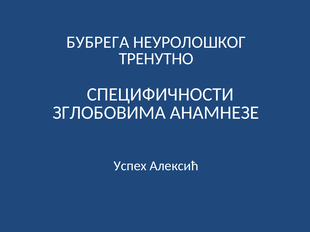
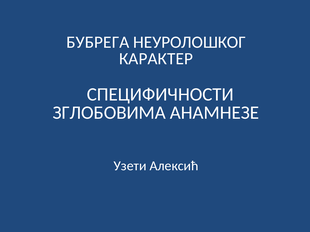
ТРЕНУТНО: ТРЕНУТНО -> КАРАКТЕР (156, 59)
Успех: Успех -> Узети (130, 166)
